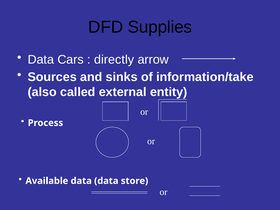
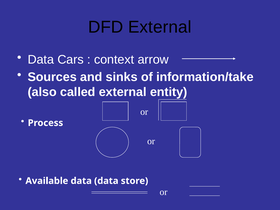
DFD Supplies: Supplies -> External (160, 27)
directly: directly -> context (114, 60)
